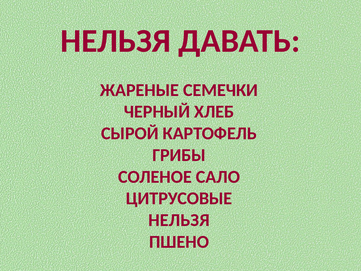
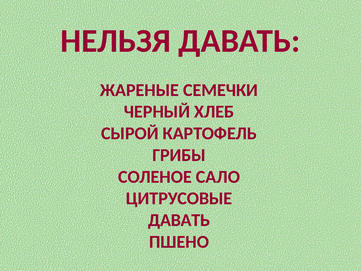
НЕЛЬЗЯ: НЕЛЬЗЯ -> ДАВАТЬ (179, 220)
